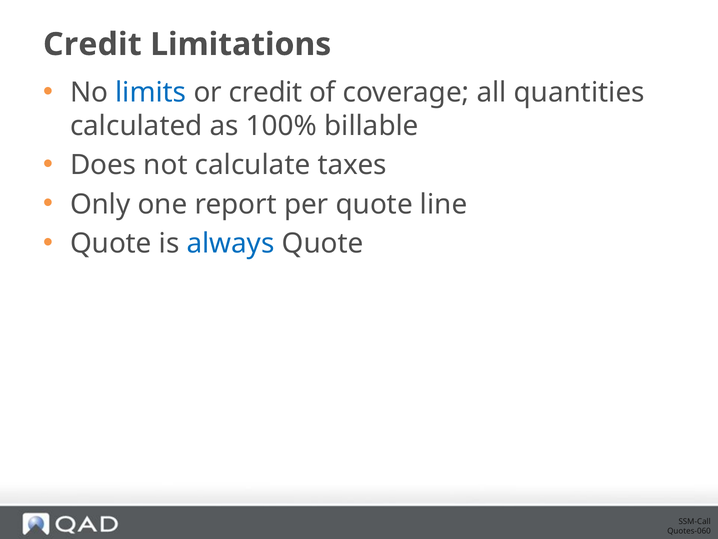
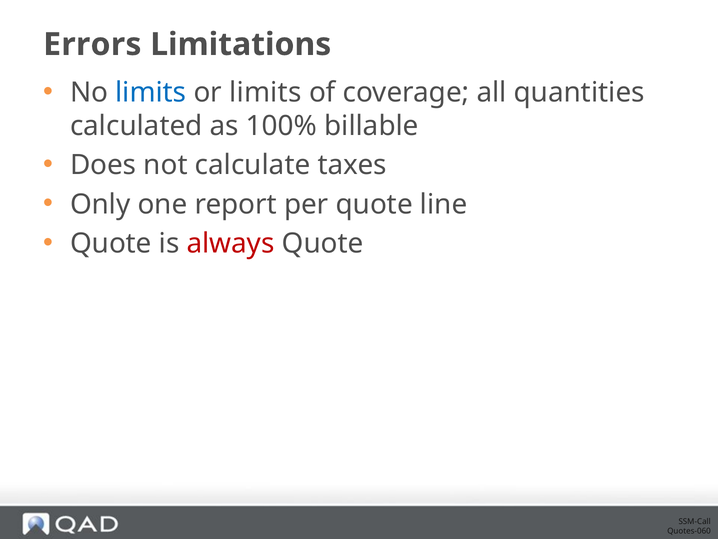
Credit: Credit -> Errors (92, 44)
or credit: credit -> limits (265, 92)
always colour: blue -> red (231, 243)
